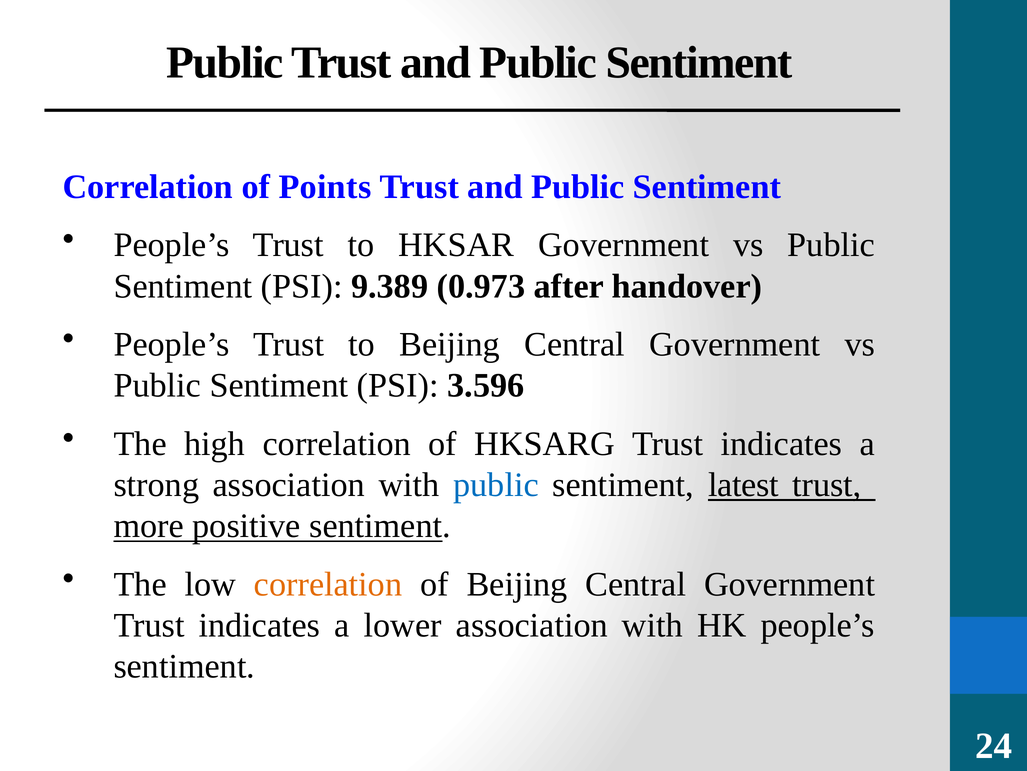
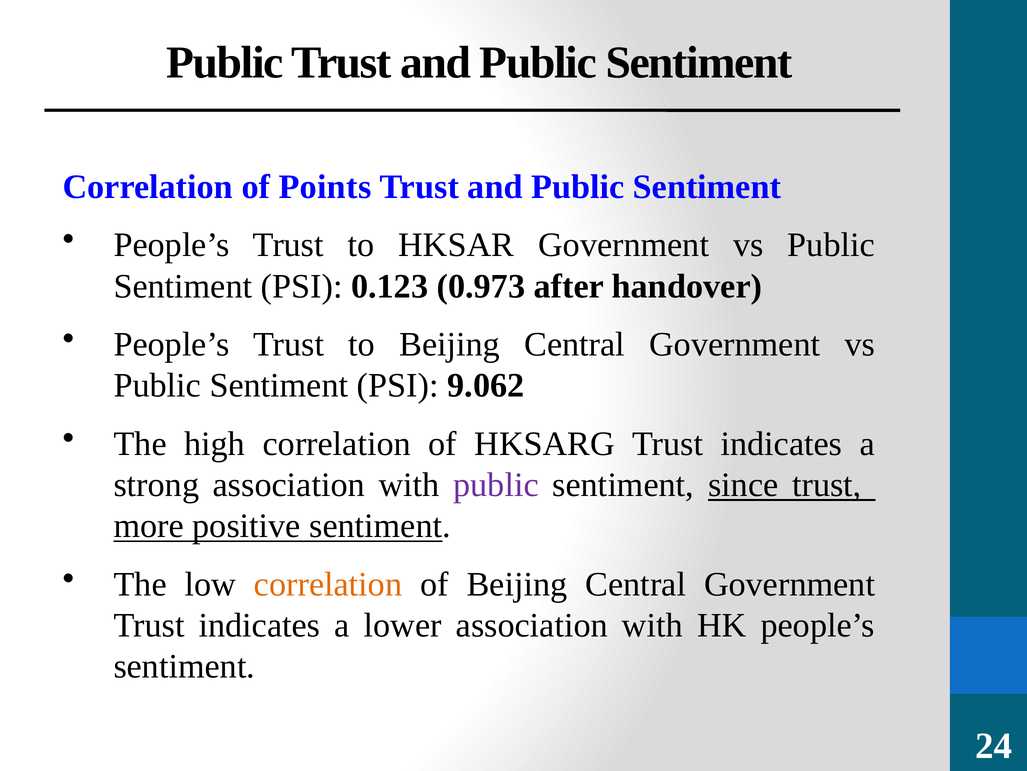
9.389: 9.389 -> 0.123 (390, 286)
3.596: 3.596 -> 9.062 (486, 385)
public colour: blue -> purple (496, 485)
latest: latest -> since (743, 485)
